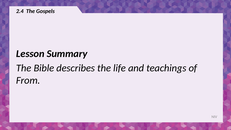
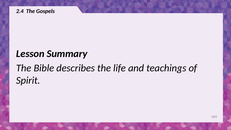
From: From -> Spirit (28, 81)
